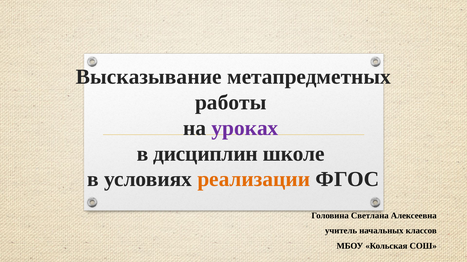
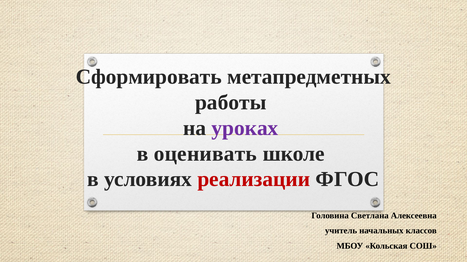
Высказывание: Высказывание -> Сформировать (149, 77)
дисциплин: дисциплин -> оценивать (205, 154)
реализации colour: orange -> red (254, 180)
